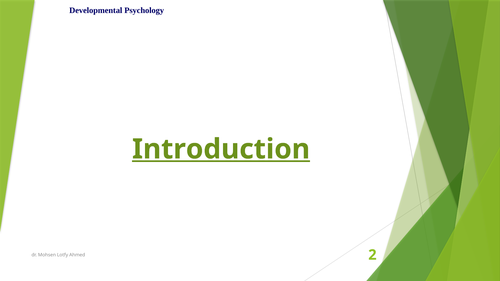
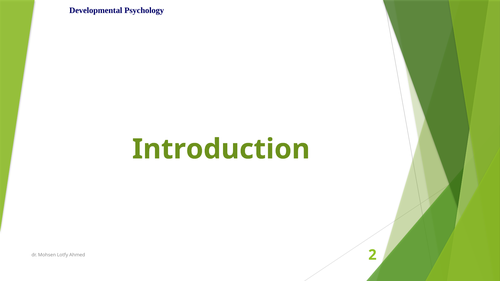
Introduction underline: present -> none (221, 149)
